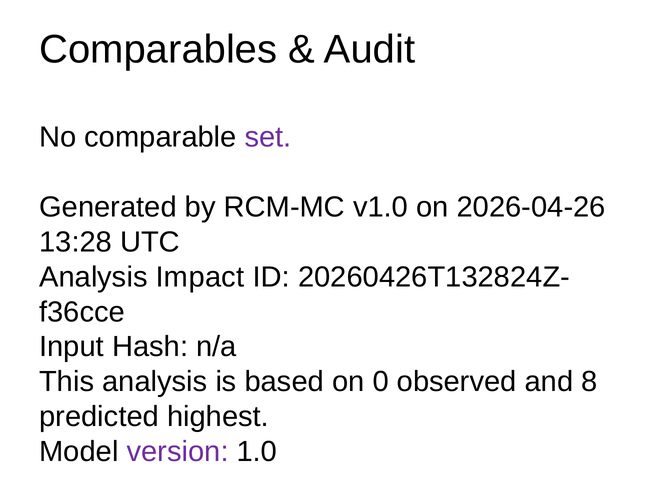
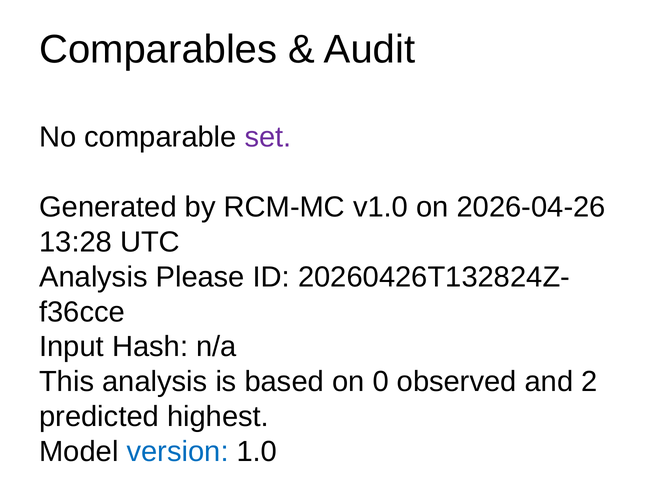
Impact: Impact -> Please (200, 277)
8: 8 -> 2 (590, 382)
version colour: purple -> blue (178, 452)
